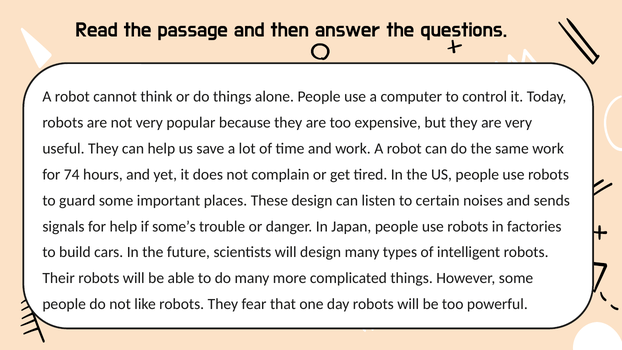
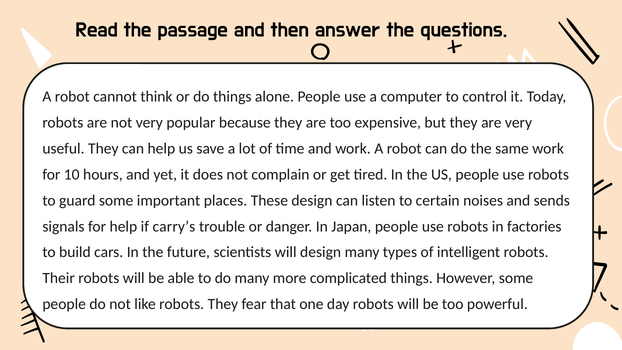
74: 74 -> 10 (72, 175)
some’s: some’s -> carry’s (174, 226)
